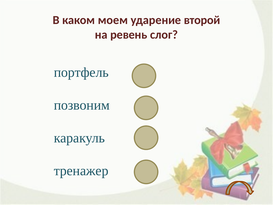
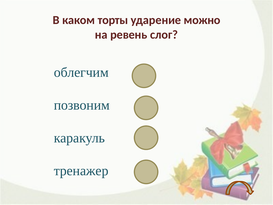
моем: моем -> торты (113, 20)
второй: второй -> можно (202, 20)
портфель: портфель -> облегчим (81, 72)
